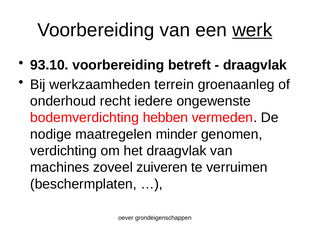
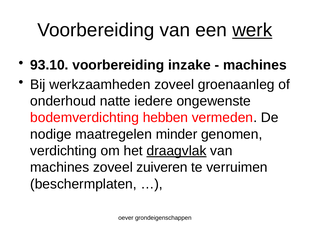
betreft: betreft -> inzake (189, 65)
draagvlak: draagvlak -> machines (255, 65)
werkzaamheden terrein: terrein -> zoveel (174, 84)
recht: recht -> natte (115, 101)
draagvlak underline: none -> present (177, 150)
